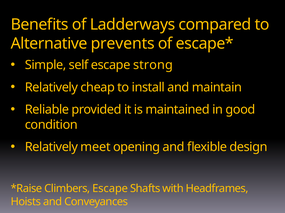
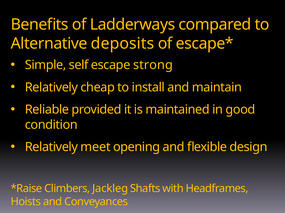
prevents: prevents -> deposits (123, 44)
Climbers Escape: Escape -> Jackleg (110, 189)
